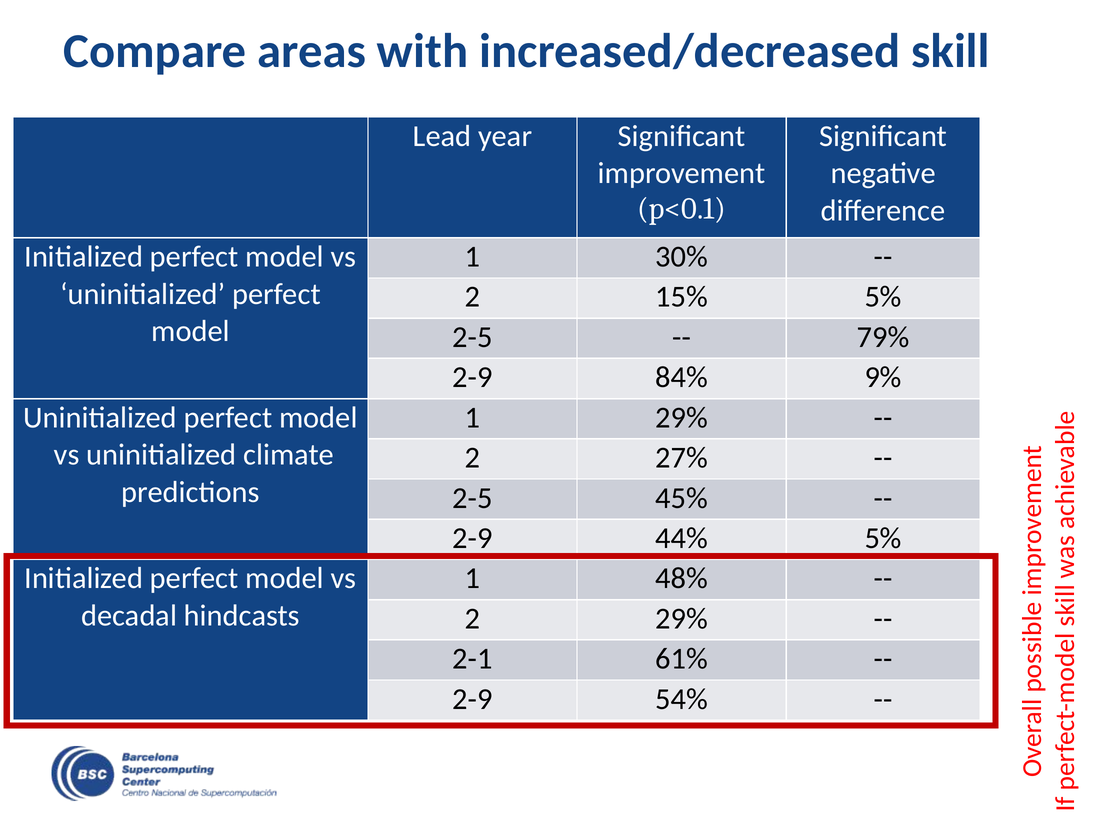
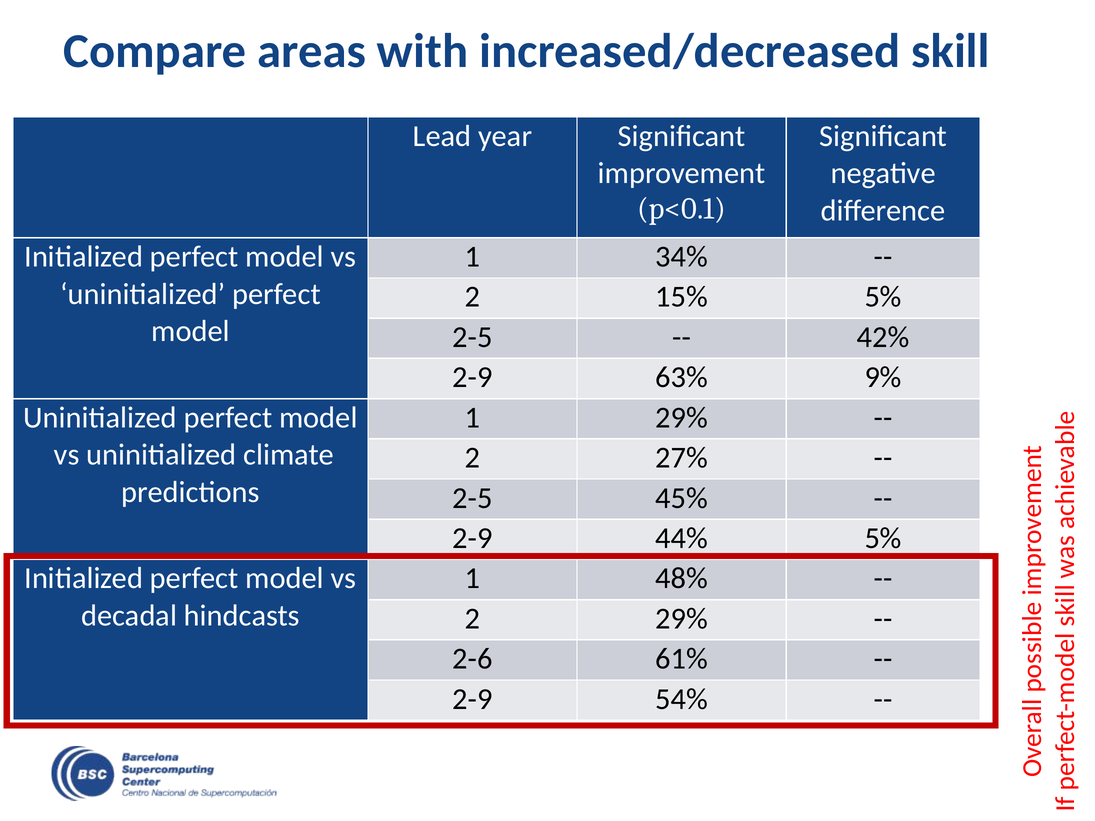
30%: 30% -> 34% (682, 257)
79%: 79% -> 42% (883, 337)
84%: 84% -> 63% (682, 377)
2-1: 2-1 -> 2-6 (473, 659)
